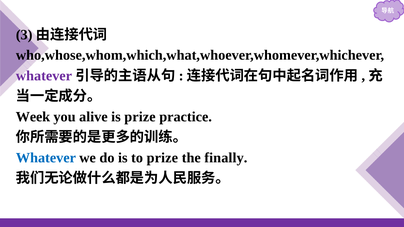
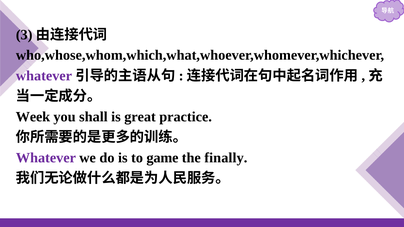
alive: alive -> shall (93, 117)
is prize: prize -> great (140, 117)
Whatever colour: blue -> purple (46, 158)
to prize: prize -> game (162, 158)
